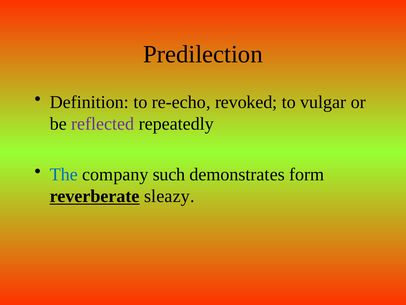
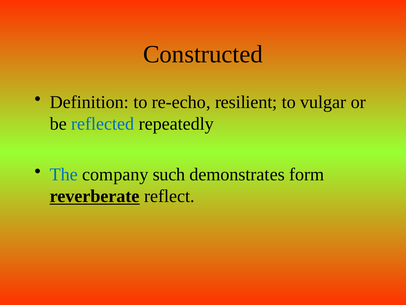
Predilection: Predilection -> Constructed (203, 54)
revoked: revoked -> resilient (246, 102)
reflected colour: purple -> blue (103, 124)
sleazy: sleazy -> reflect (169, 196)
